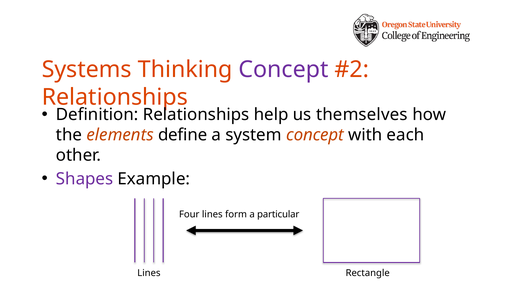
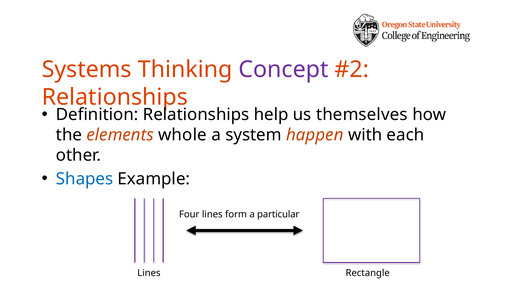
define: define -> whole (182, 135)
system concept: concept -> happen (315, 135)
Shapes colour: purple -> blue (85, 179)
